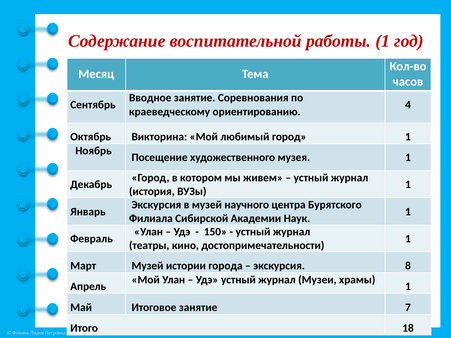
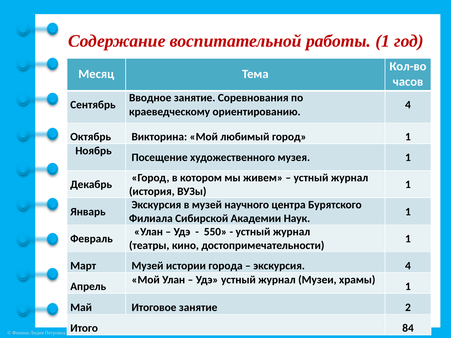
150: 150 -> 550 (215, 232)
экскурсия 8: 8 -> 4 (408, 266)
7: 7 -> 2 (408, 308)
18: 18 -> 84 (408, 328)
